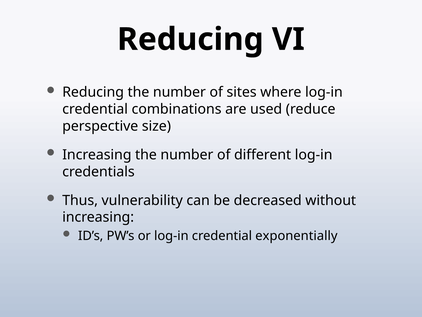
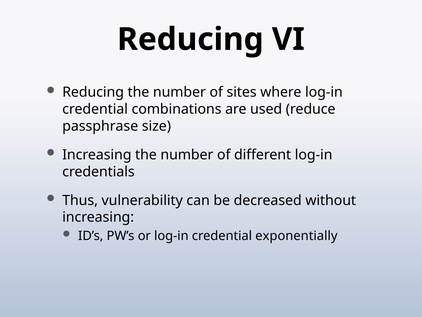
perspective: perspective -> passphrase (100, 126)
